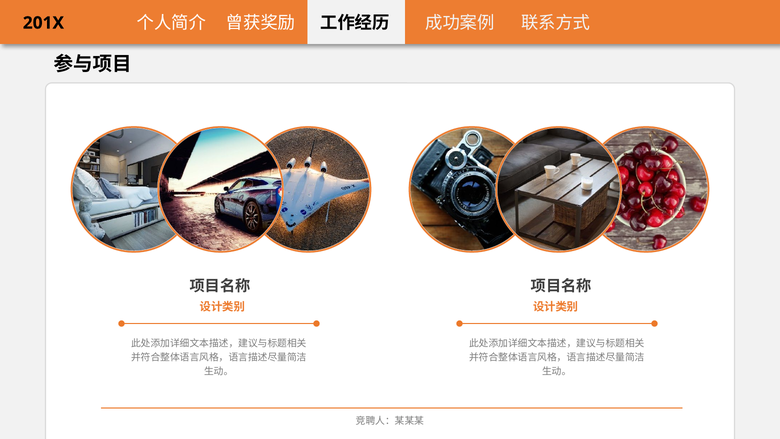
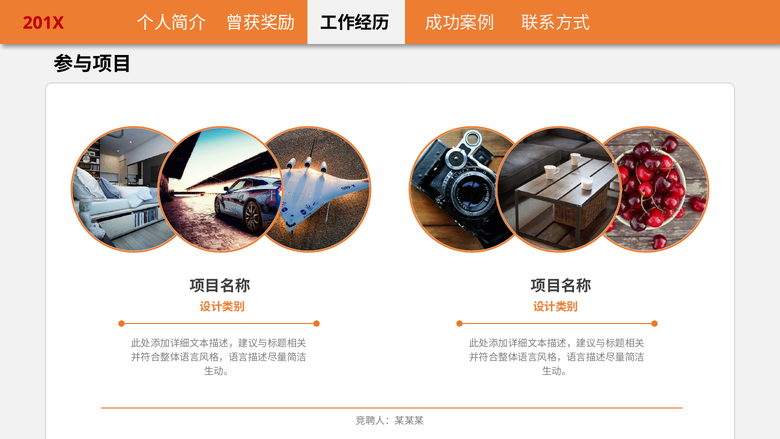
201X colour: black -> red (43, 23)
